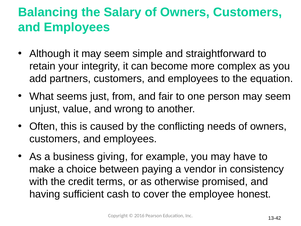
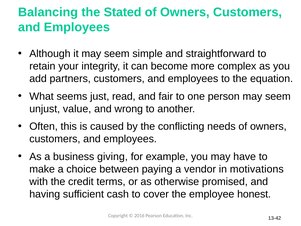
Salary: Salary -> Stated (123, 12)
from: from -> read (124, 96)
consistency: consistency -> motivations (257, 169)
